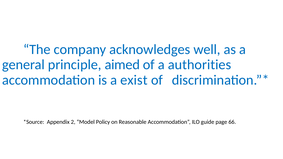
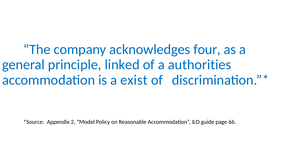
well: well -> four (207, 50)
aimed: aimed -> linked (122, 65)
